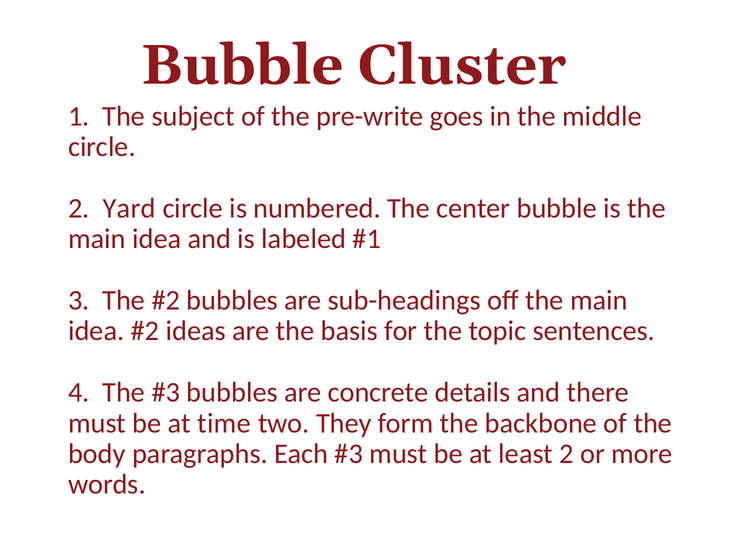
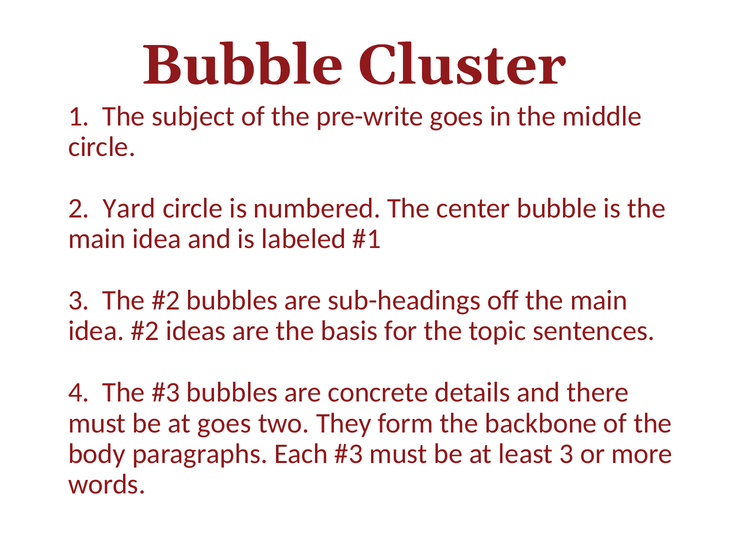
at time: time -> goes (224, 423)
least 2: 2 -> 3 (567, 454)
